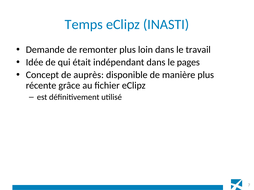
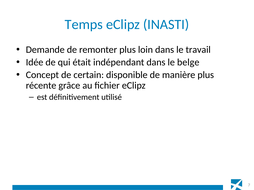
pages: pages -> belge (188, 62)
auprès: auprès -> certain (89, 75)
